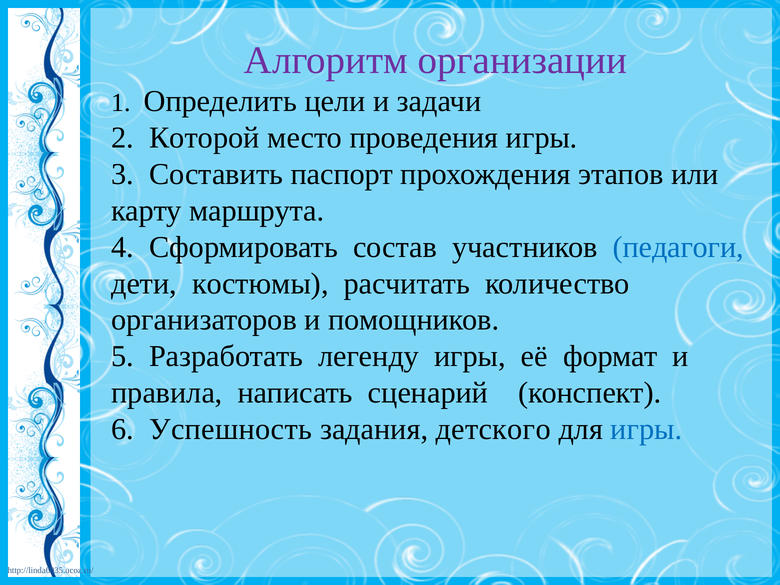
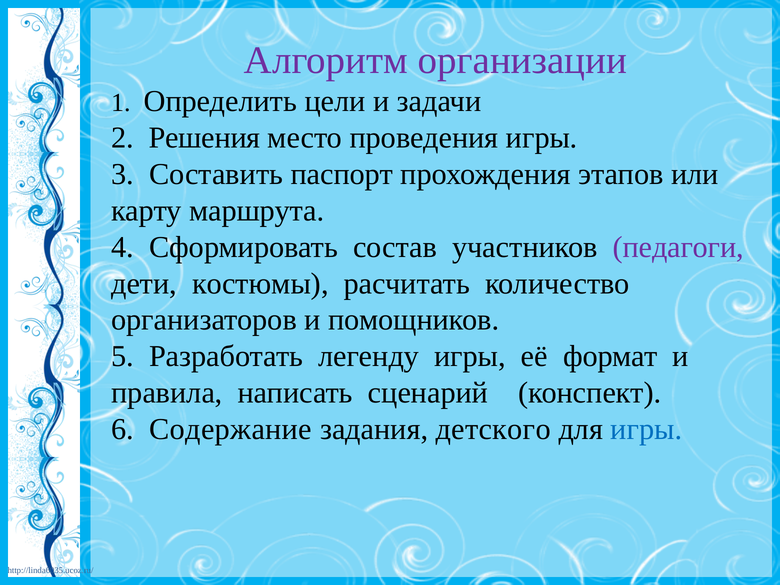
Которой: Которой -> Решения (205, 138)
педагоги colour: blue -> purple (678, 247)
Успешность: Успешность -> Содержание (231, 429)
